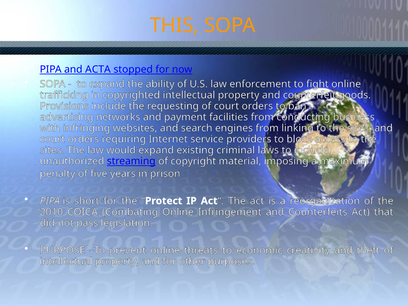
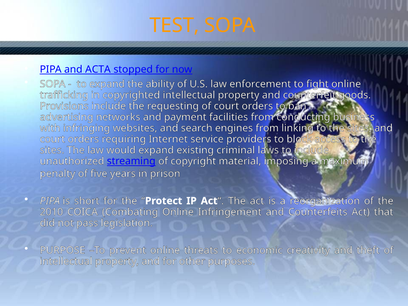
THIS: THIS -> TEST (174, 25)
